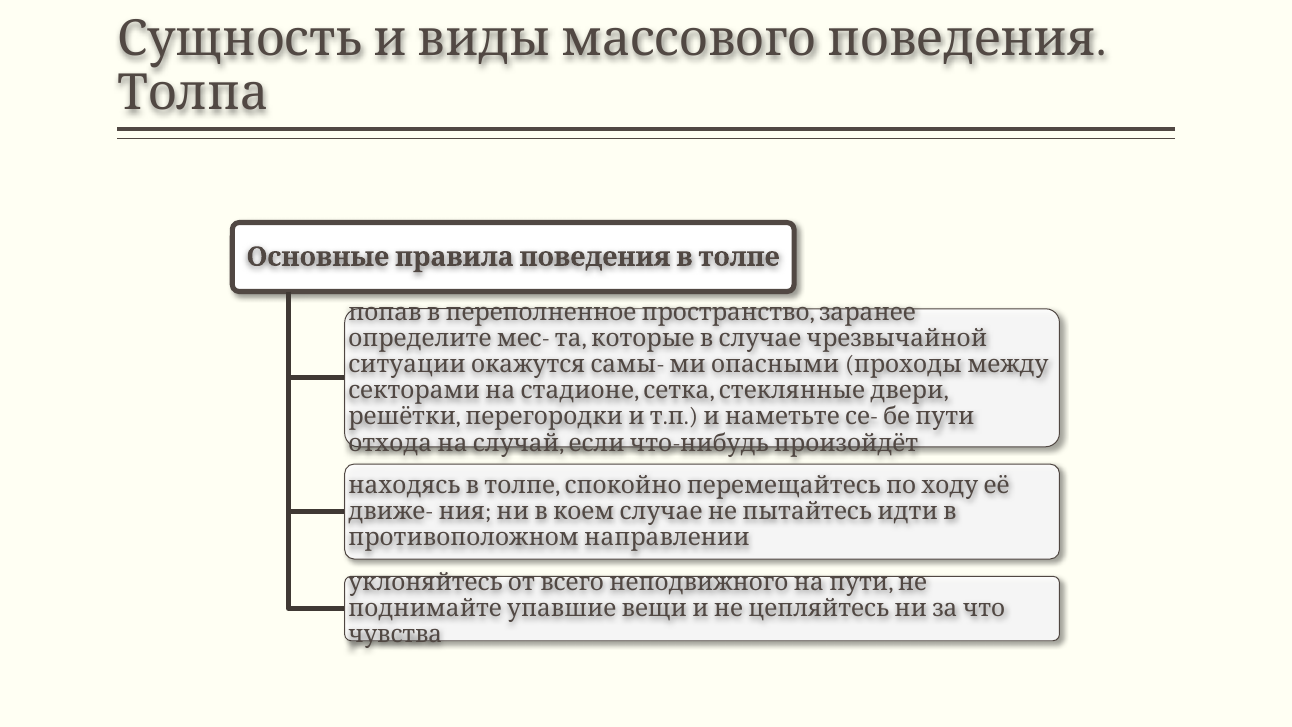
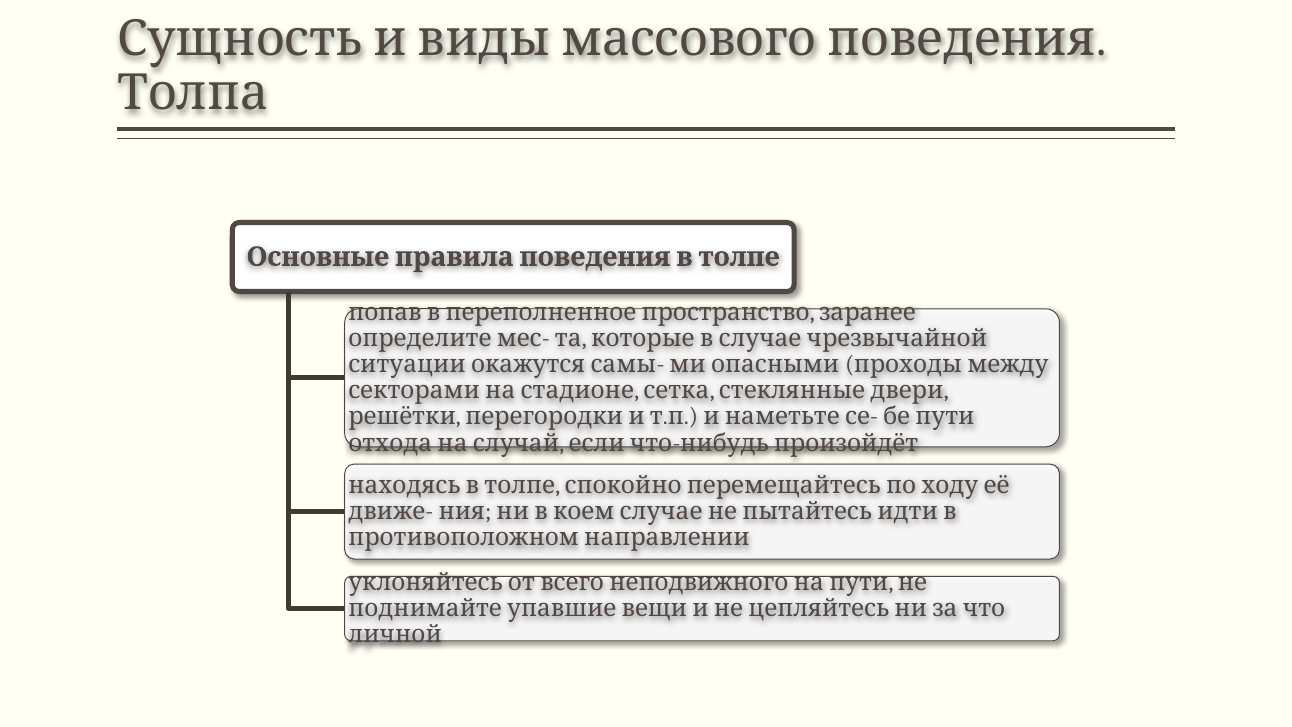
чувства: чувства -> личной (395, 634)
